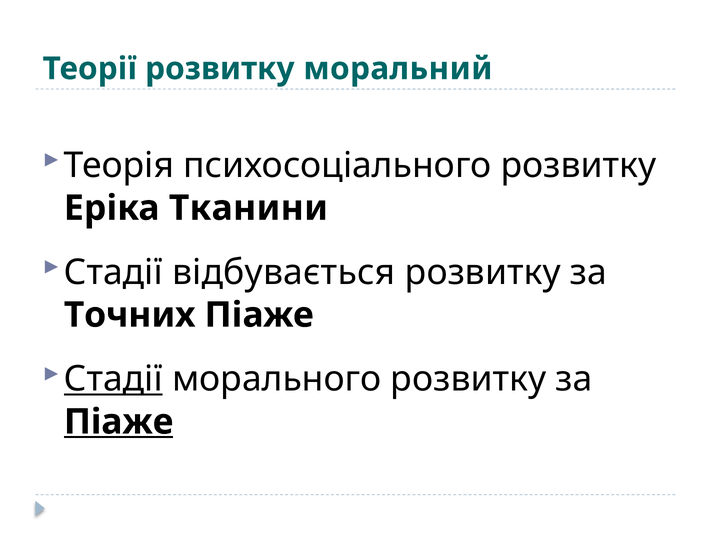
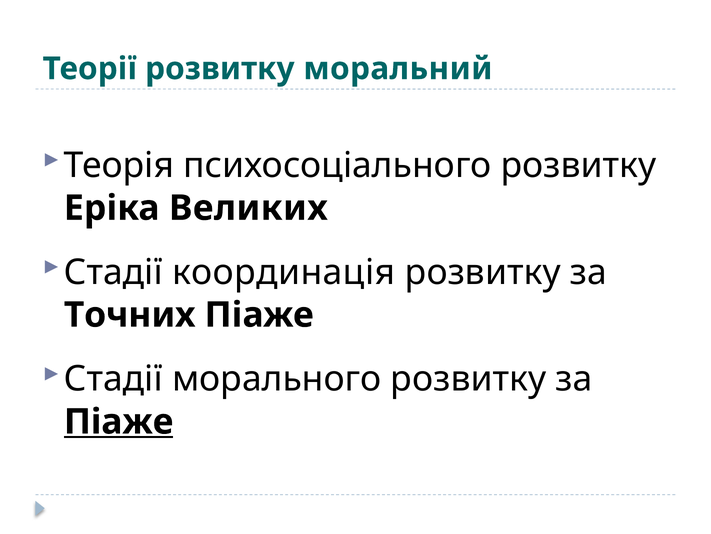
Тканини: Тканини -> Великих (248, 208)
відбувається: відбувається -> координація (284, 272)
Стадії underline: present -> none (113, 379)
